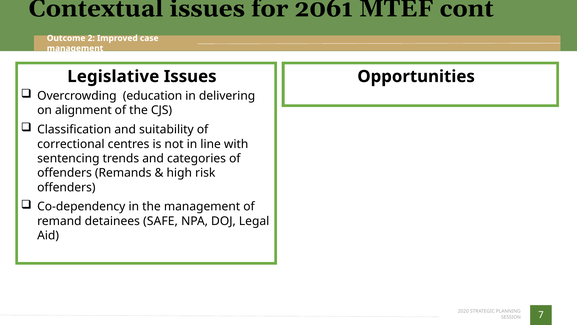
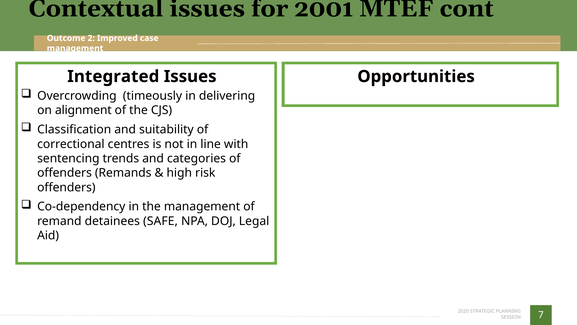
2061: 2061 -> 2001 (324, 8)
Legislative: Legislative -> Integrated (113, 76)
education: education -> timeously (153, 96)
